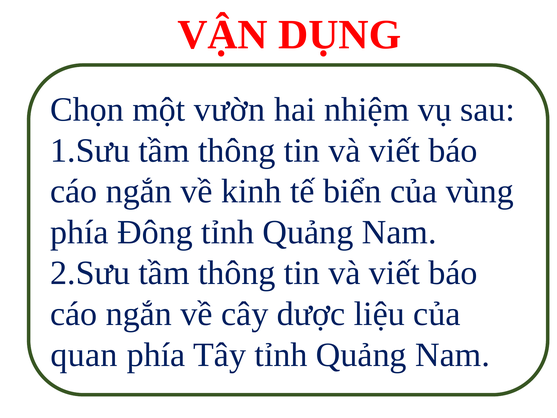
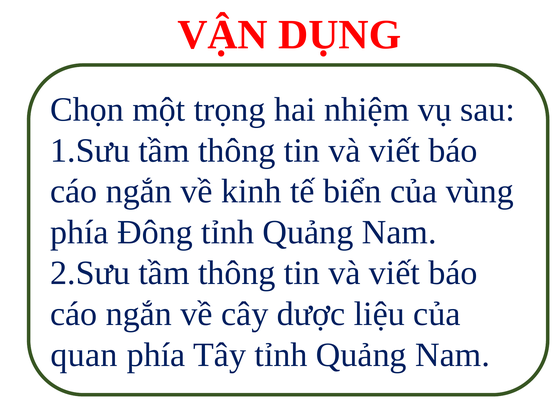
vườn: vườn -> trọng (230, 110)
